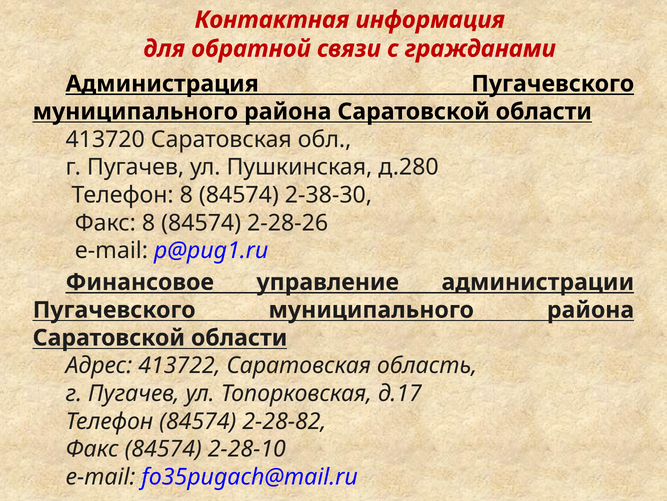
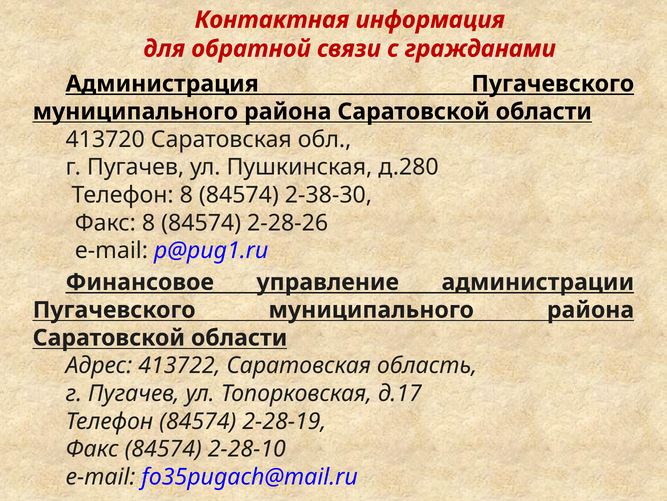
2-28-82: 2-28-82 -> 2-28-19 (284, 421)
